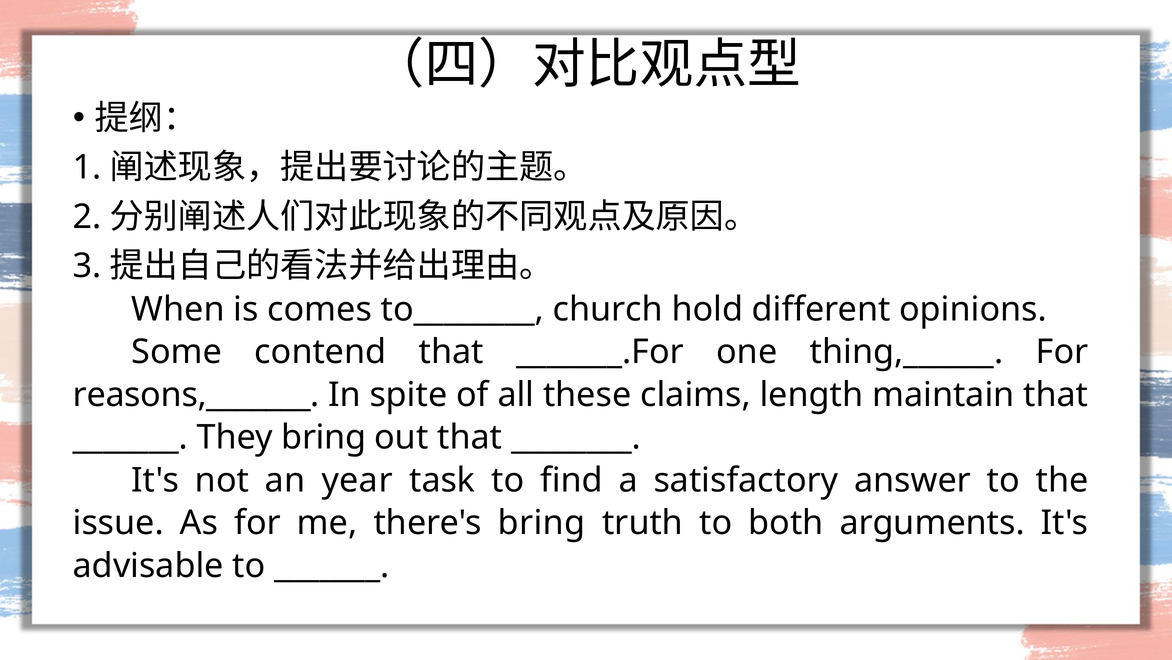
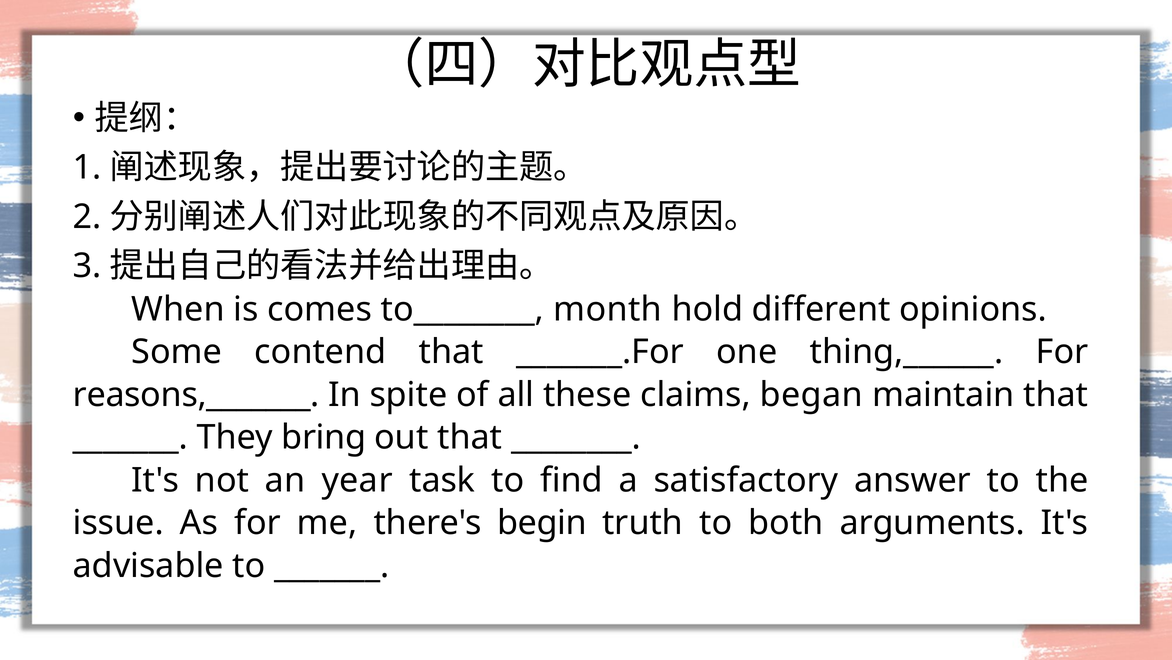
church: church -> month (608, 309)
length: length -> began (811, 394)
there's bring: bring -> begin (542, 523)
